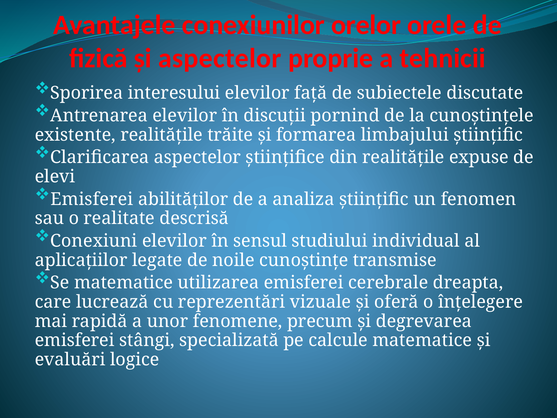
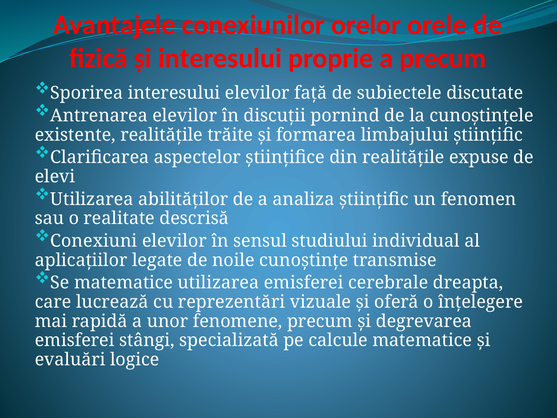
și aspectelor: aspectelor -> interesului (220, 58)
a tehnicii: tehnicii -> precum (443, 58)
Emisferei: Emisferei -> Utilizarea (92, 199)
